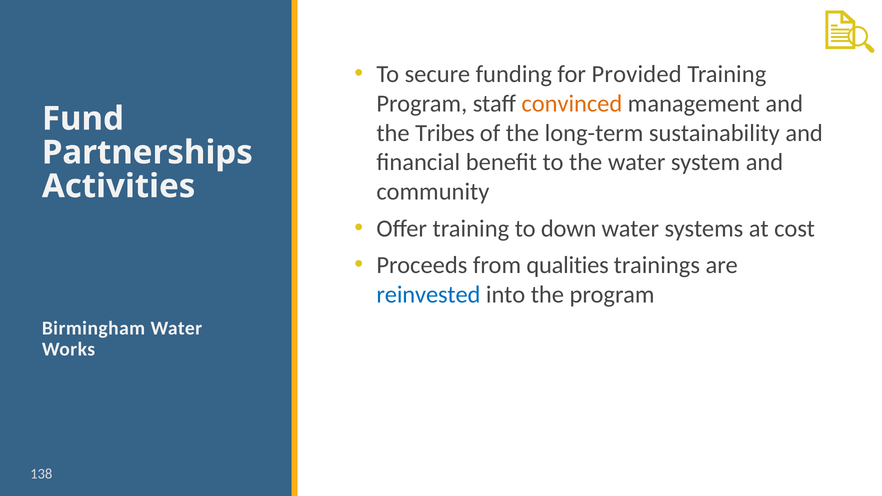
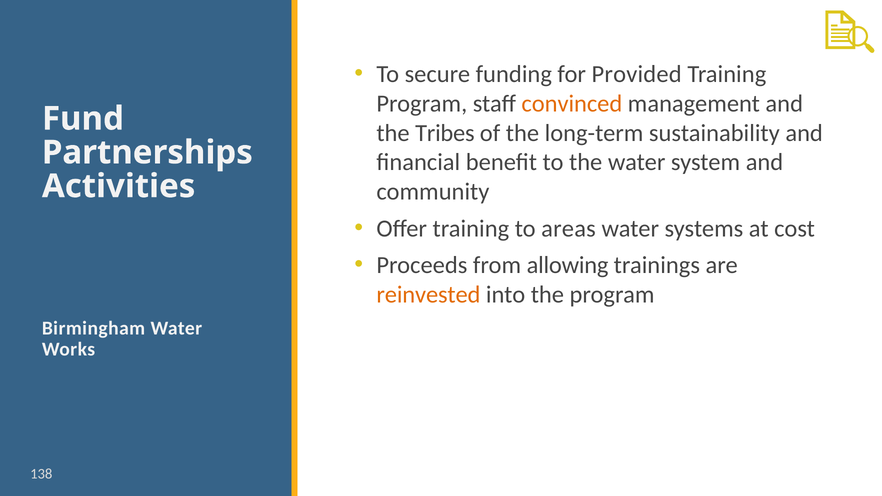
down: down -> areas (568, 229)
qualities: qualities -> allowing (568, 265)
reinvested colour: blue -> orange (428, 295)
